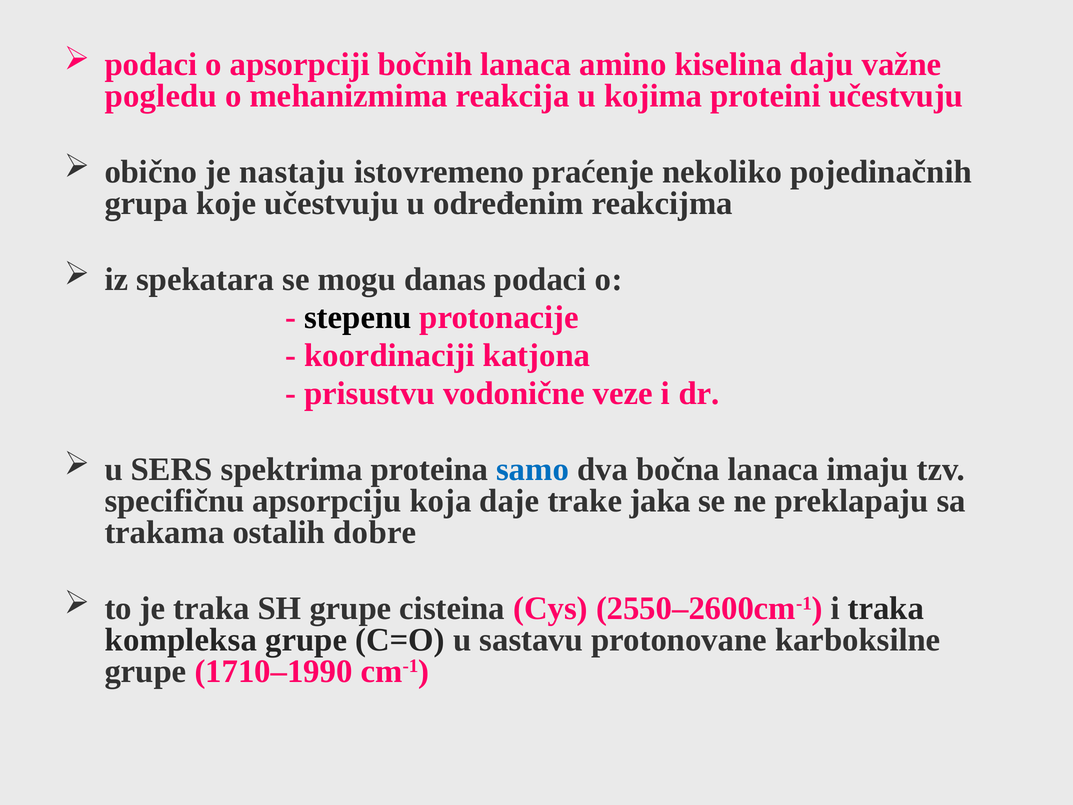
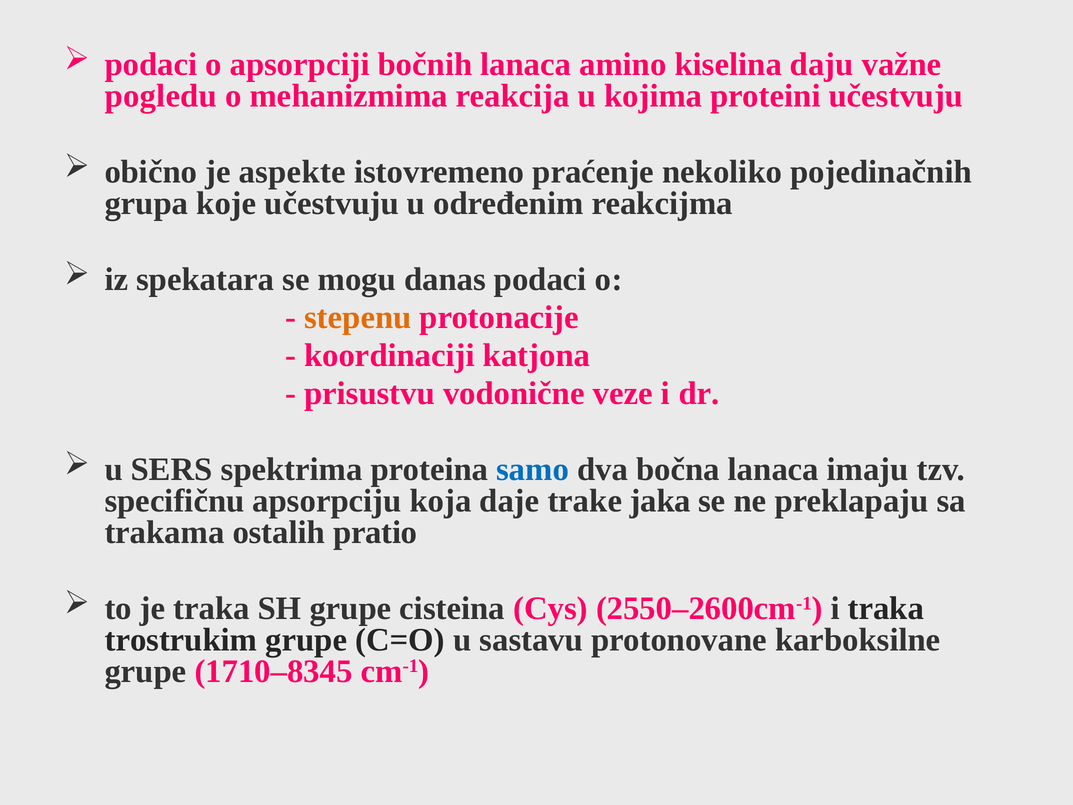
nastaju: nastaju -> aspekte (292, 172)
stepenu colour: black -> orange (358, 317)
dobre: dobre -> pratio (375, 532)
kompleksa: kompleksa -> trostrukim (181, 640)
1710–1990: 1710–1990 -> 1710–8345 (274, 671)
